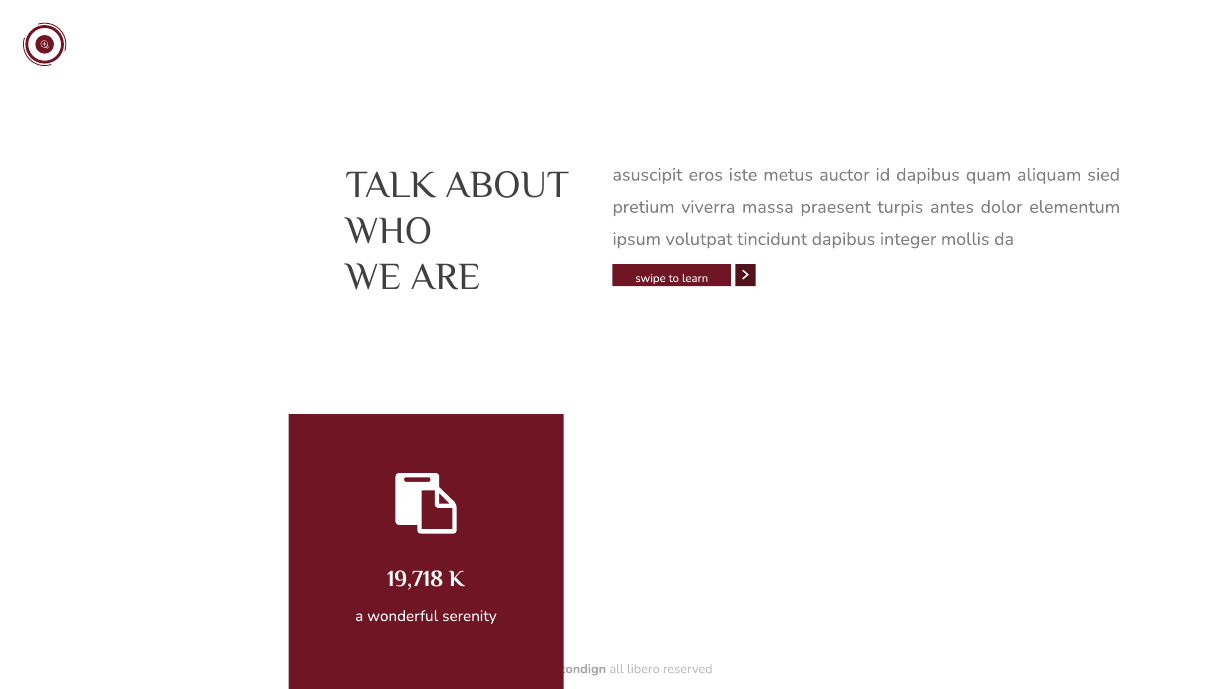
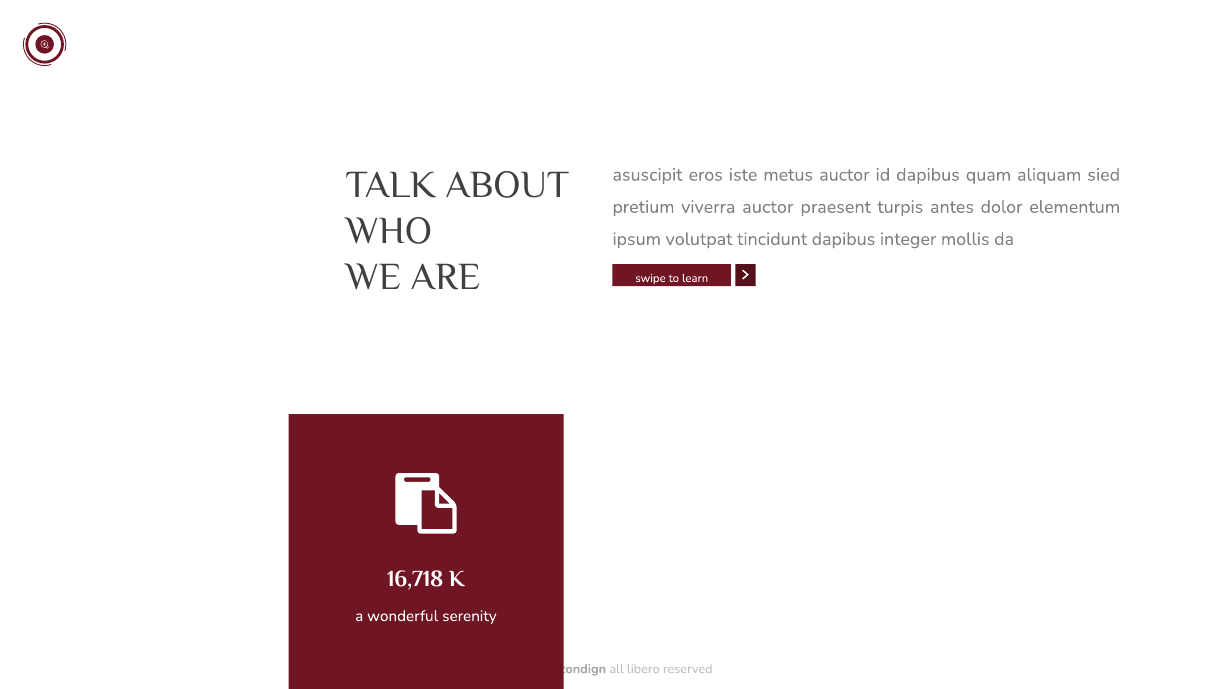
viverra massa: massa -> auctor (768, 207)
19,718: 19,718 -> 16,718 (415, 579)
